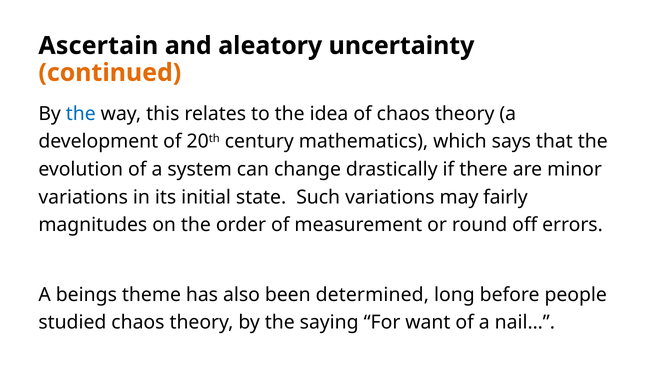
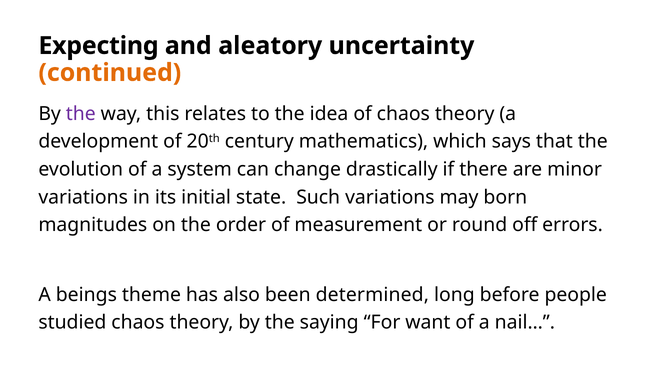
Ascertain: Ascertain -> Expecting (99, 46)
the colour: blue -> purple (81, 114)
fairly: fairly -> born (505, 197)
